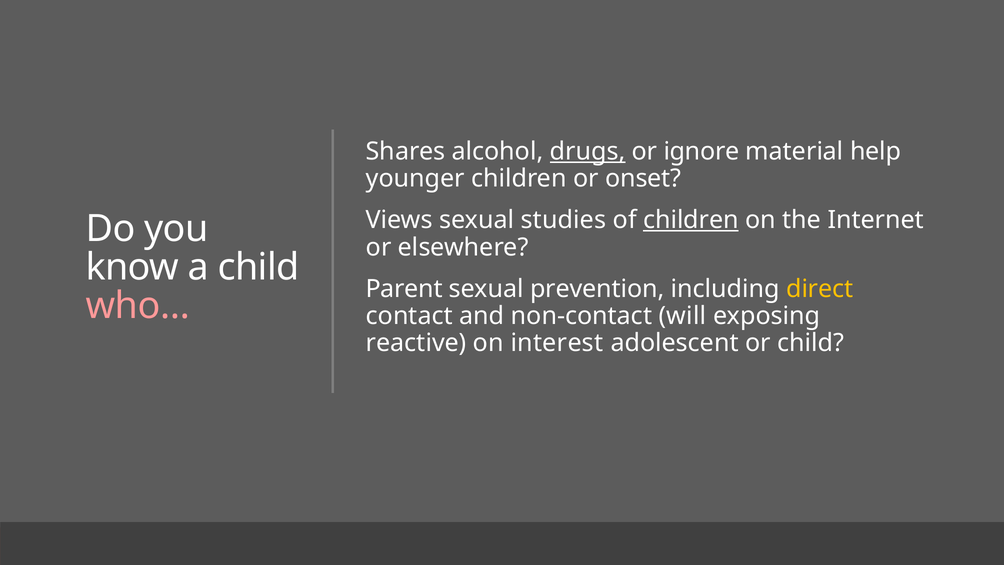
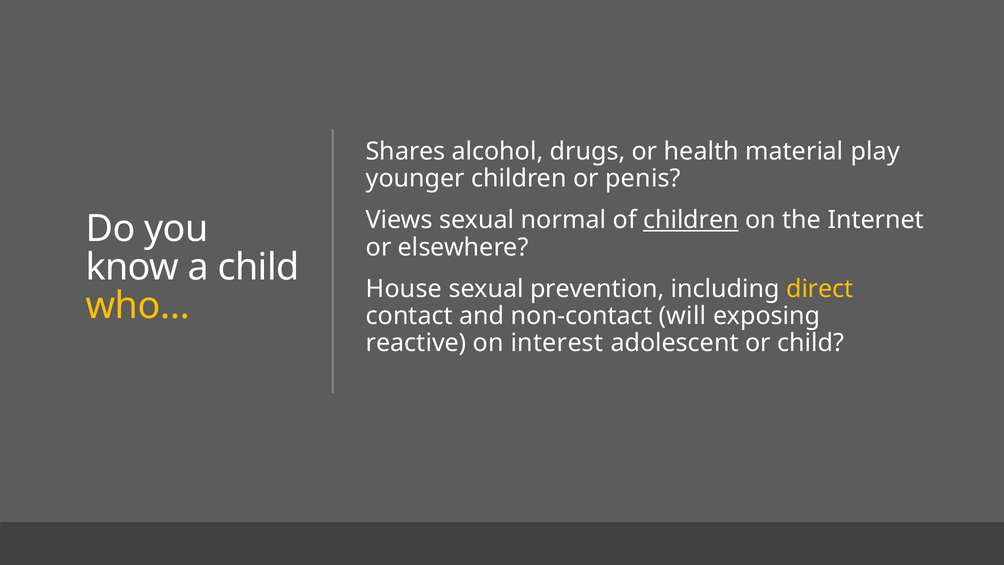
drugs underline: present -> none (588, 151)
ignore: ignore -> health (701, 151)
help: help -> play (875, 151)
onset: onset -> penis (643, 178)
studies: studies -> normal (563, 220)
Parent: Parent -> House (404, 289)
who… colour: pink -> yellow (138, 306)
